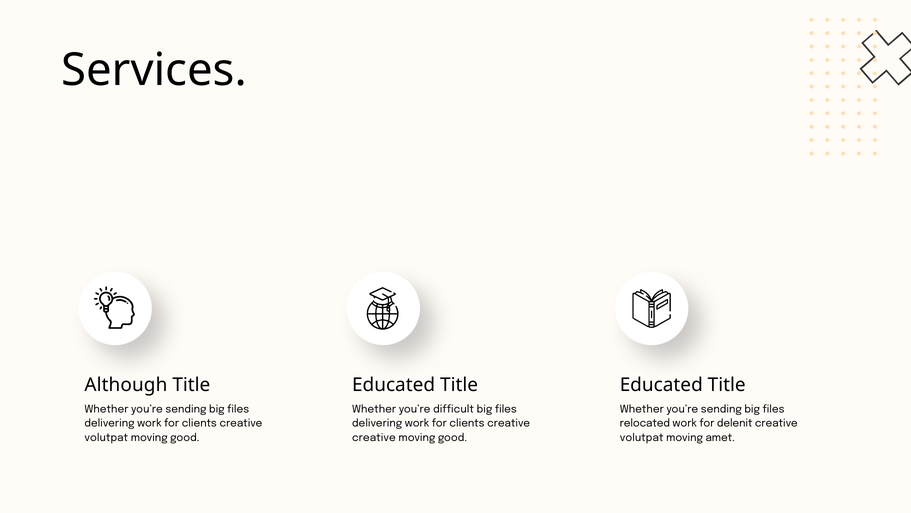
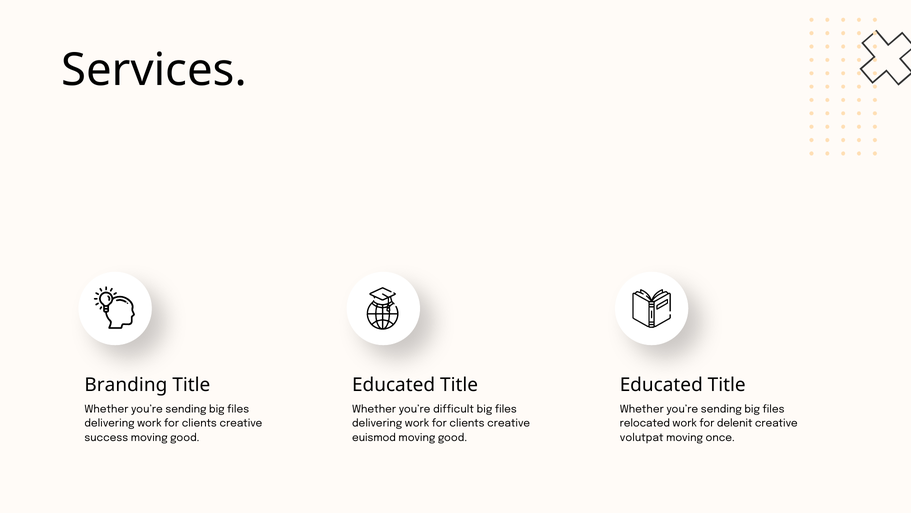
Although: Although -> Branding (126, 384)
volutpat: volutpat -> success (106, 437)
creative: creative -> euismod (374, 437)
amet: amet -> once (720, 437)
